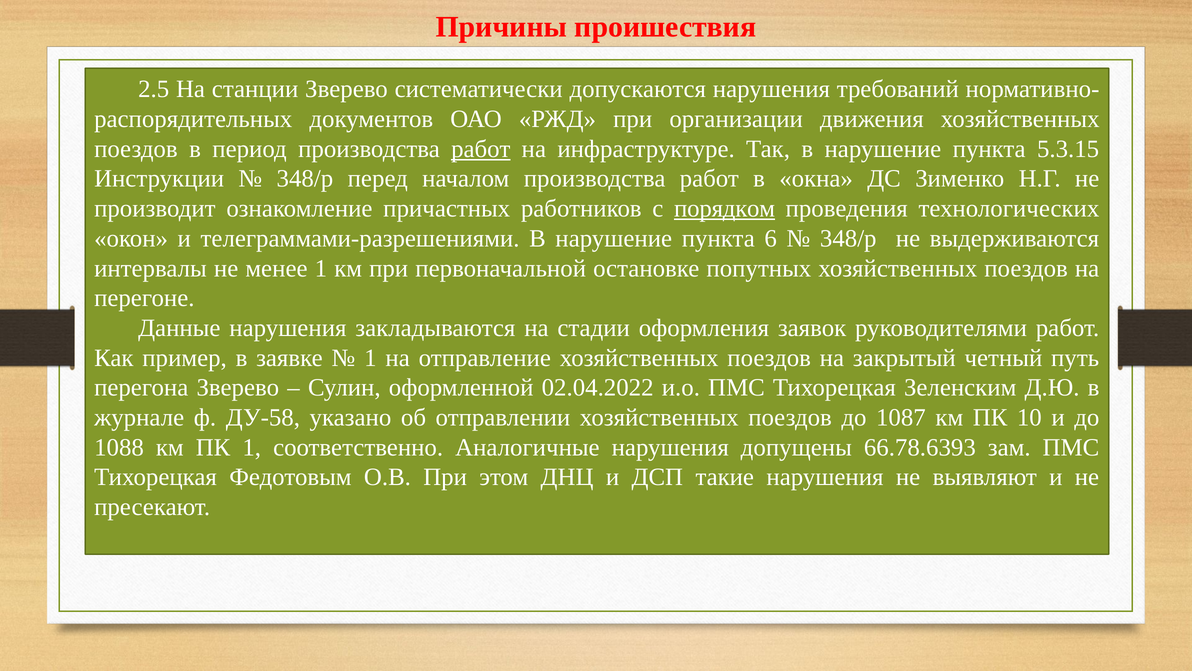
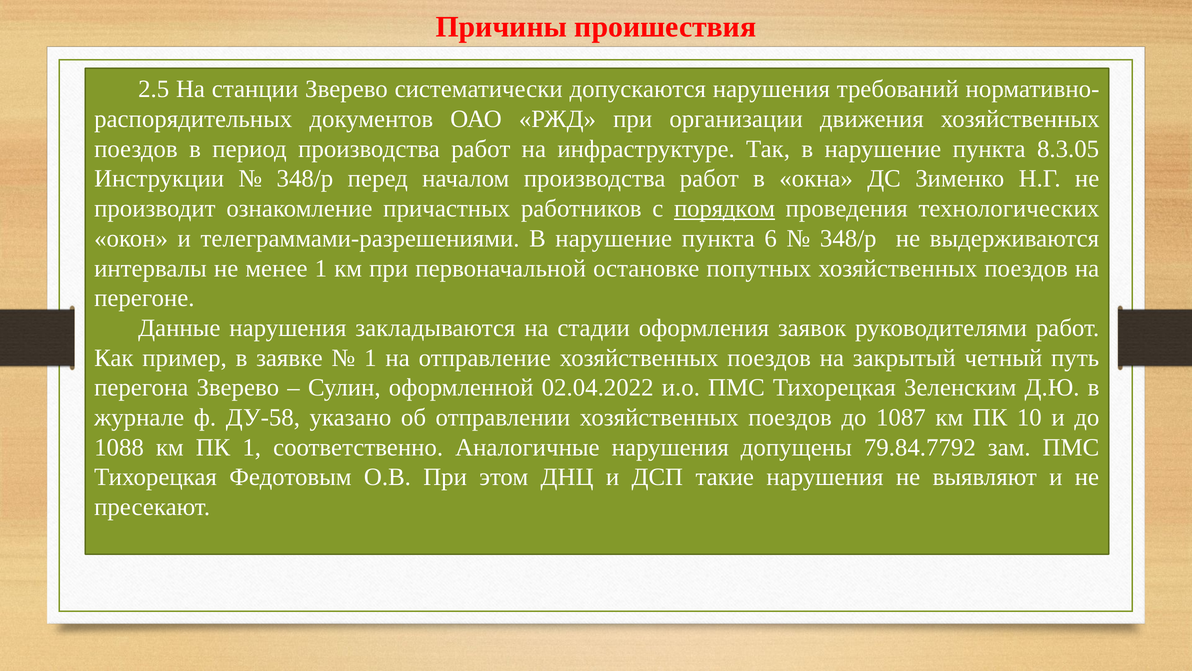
работ underline: present -> none (481, 149)
5.3.15: 5.3.15 -> 8.3.05 (1068, 149)
66.78.6393: 66.78.6393 -> 79.84.7792 (920, 447)
